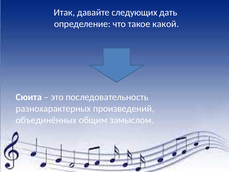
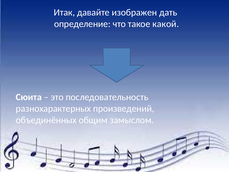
следующих: следующих -> изображен (134, 12)
